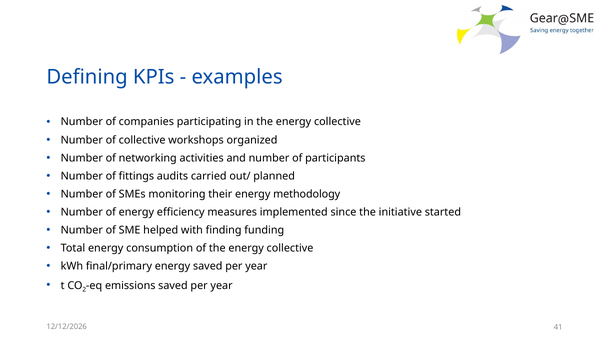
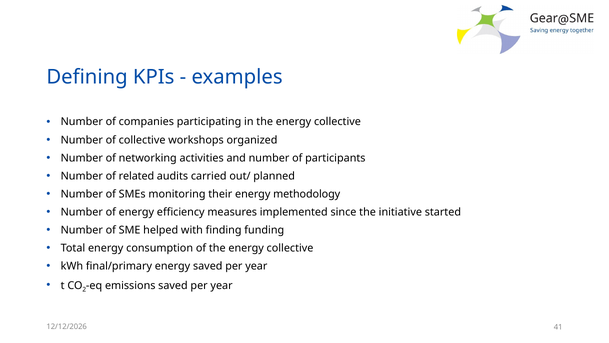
fittings: fittings -> related (136, 176)
